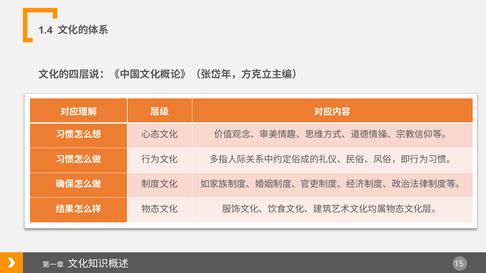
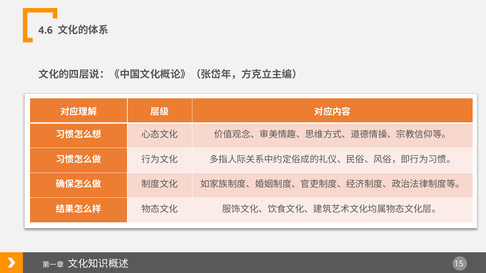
1.4: 1.4 -> 4.6 (45, 30)
